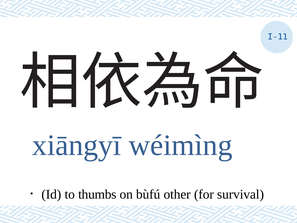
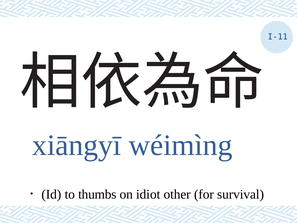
bùfú: bùfú -> idiot (148, 194)
